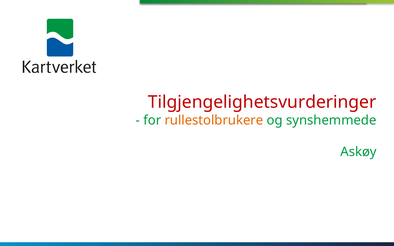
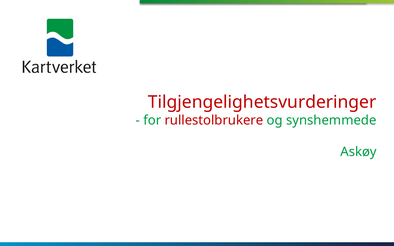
rullestolbrukere colour: orange -> red (214, 120)
